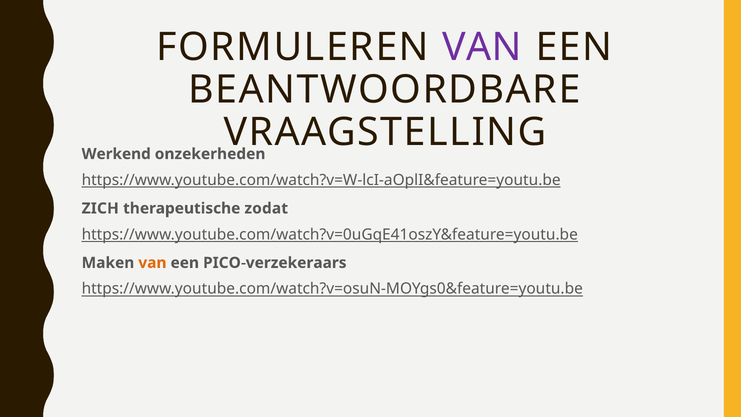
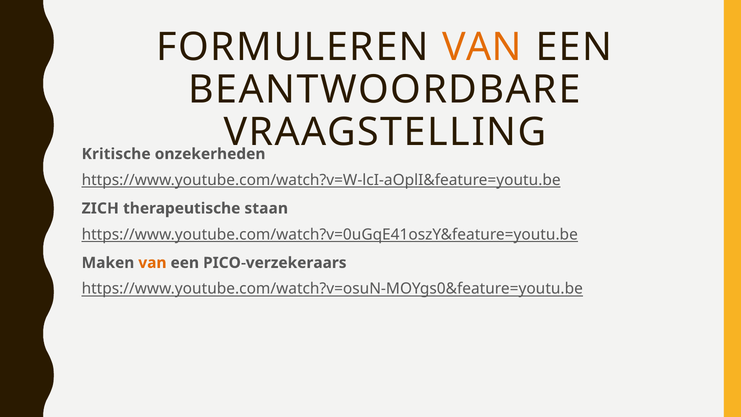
VAN colour: purple -> orange (482, 47)
Werkend: Werkend -> Kritische (116, 154)
zodat: zodat -> staan (266, 208)
